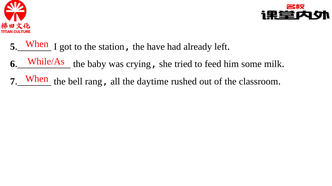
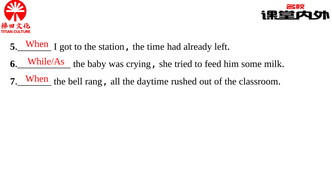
have: have -> time (156, 47)
